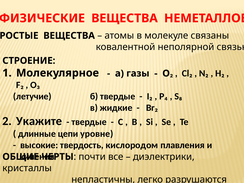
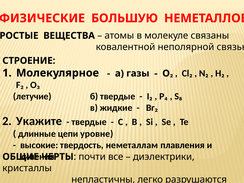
ВЕЩЕСТВА: ВЕЩЕСТВА -> БОЛЬШУЮ (125, 18)
кислородом: кислородом -> неметаллам (132, 145)
